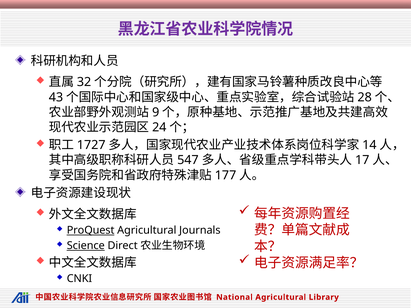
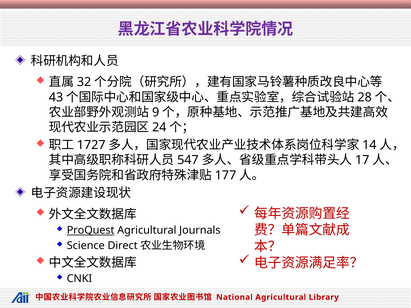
Science underline: present -> none (86, 246)
